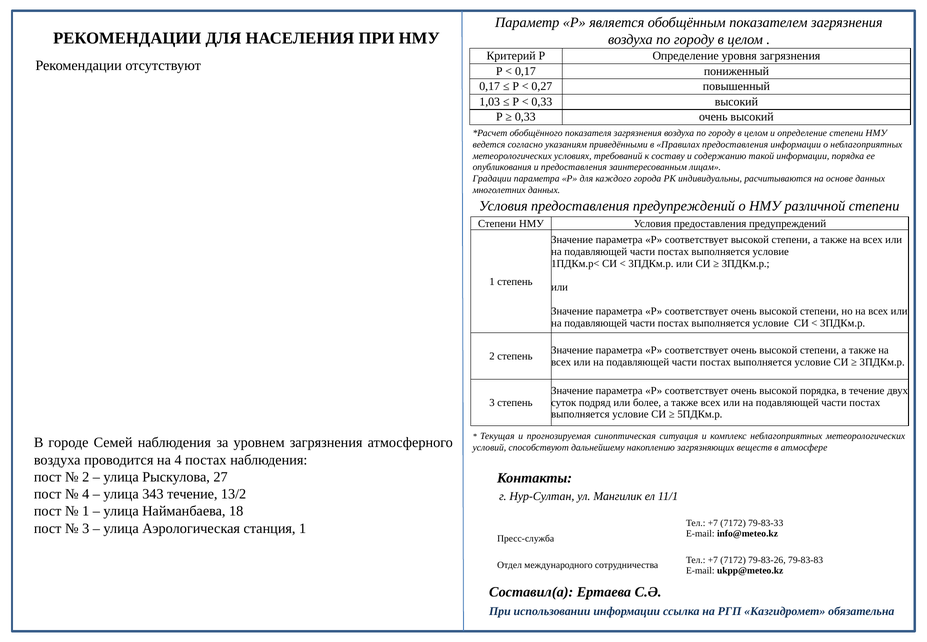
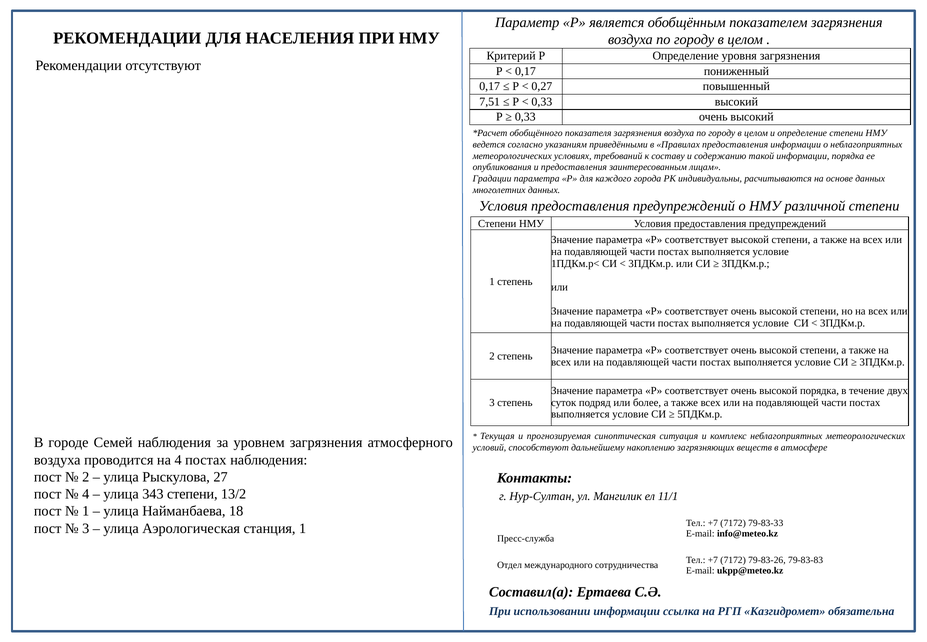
1,03: 1,03 -> 7,51 (490, 102)
343 течение: течение -> степени (192, 494)
